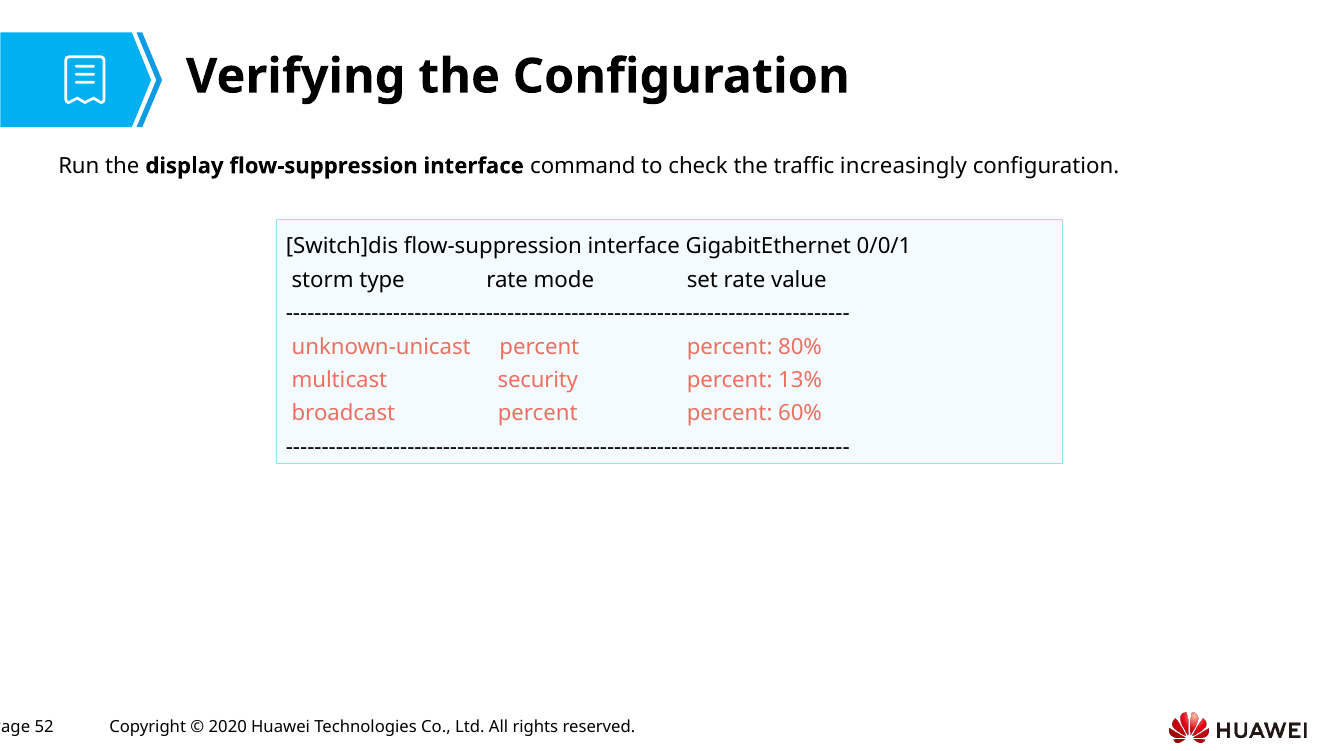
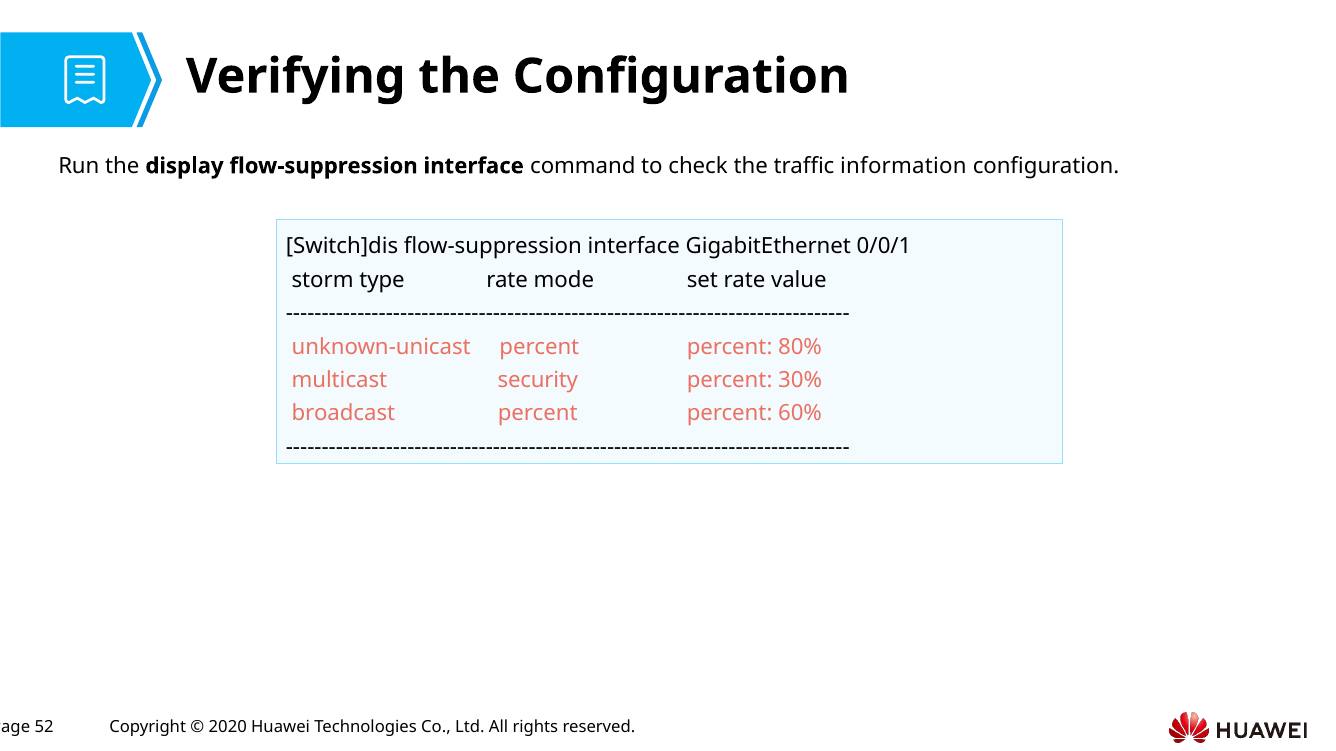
increasingly: increasingly -> information (903, 166)
13%: 13% -> 30% (800, 380)
